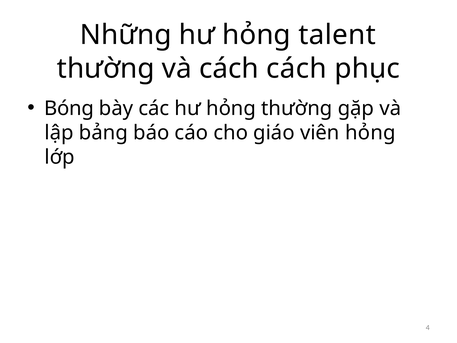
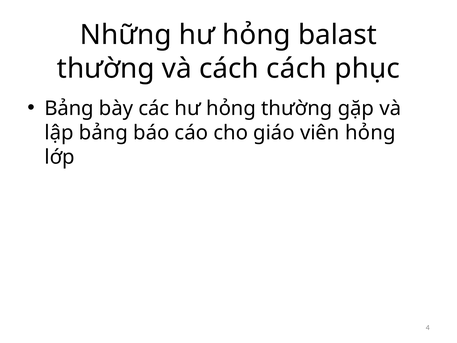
talent: talent -> balast (337, 35)
Bóng: Bóng -> Bảng (69, 108)
